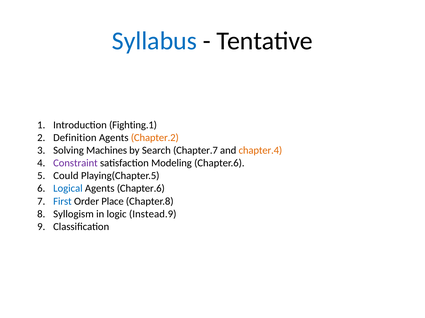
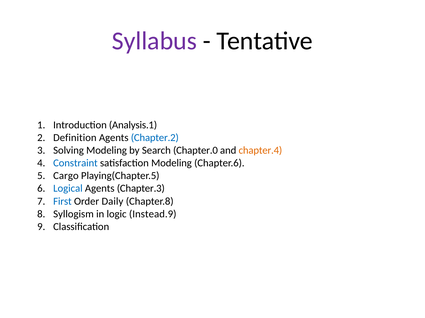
Syllabus colour: blue -> purple (154, 41)
Fighting.1: Fighting.1 -> Analysis.1 (133, 125)
Chapter.2 colour: orange -> blue (155, 138)
Solving Machines: Machines -> Modeling (107, 151)
Chapter.7: Chapter.7 -> Chapter.0 (195, 151)
Constraint colour: purple -> blue (75, 163)
Could: Could -> Cargo (66, 176)
Agents Chapter.6: Chapter.6 -> Chapter.3 (141, 189)
Place: Place -> Daily (112, 202)
